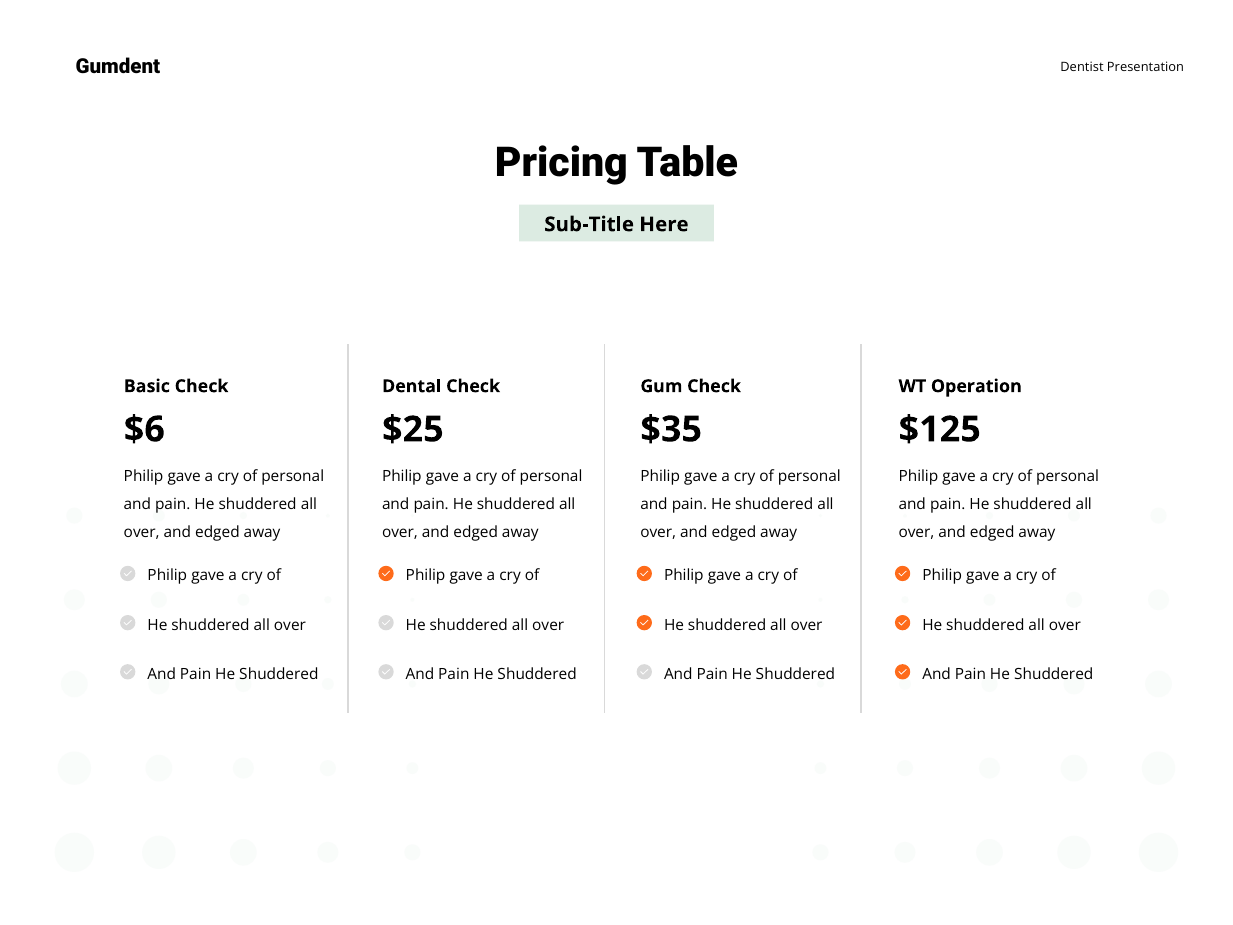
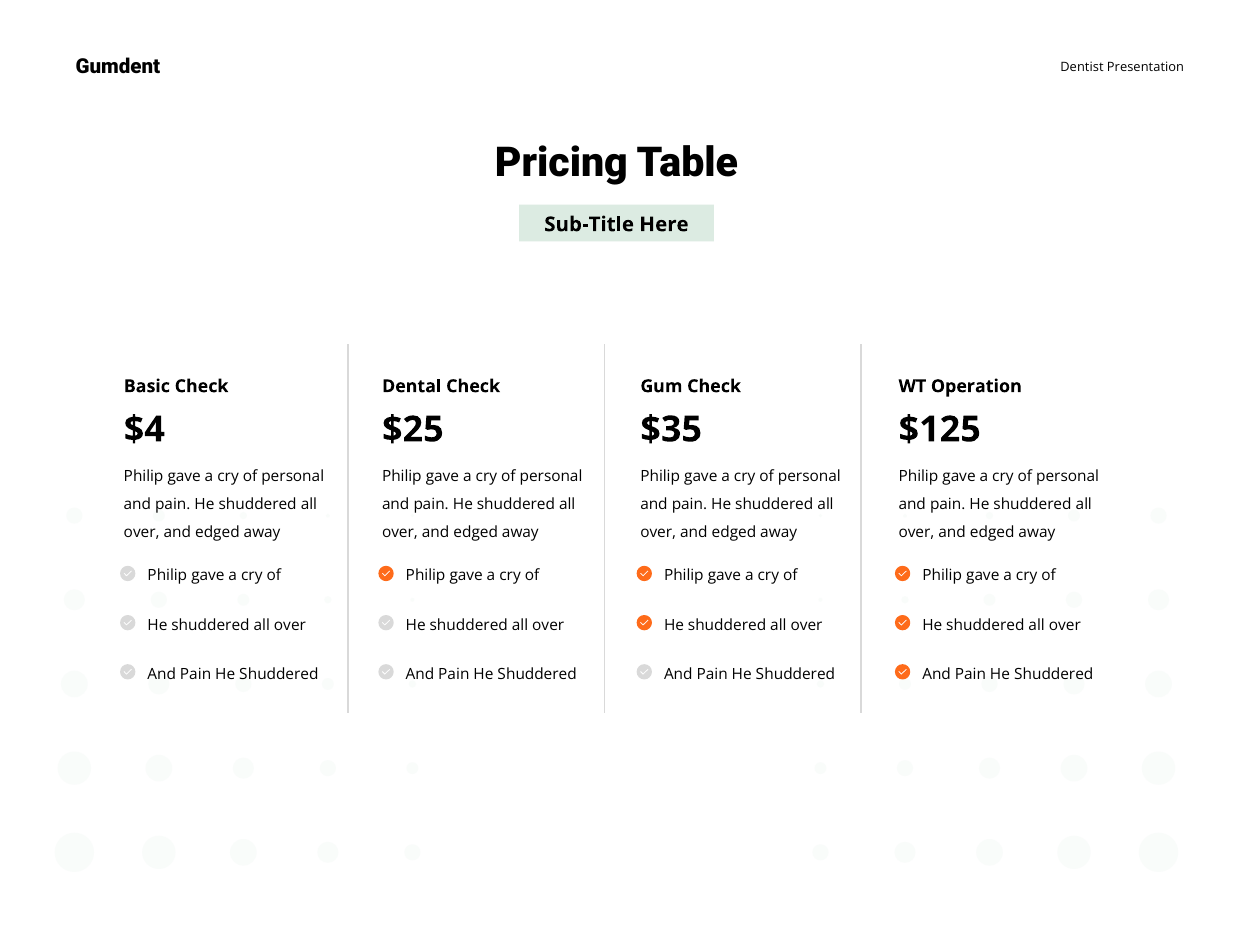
$6: $6 -> $4 (144, 429)
